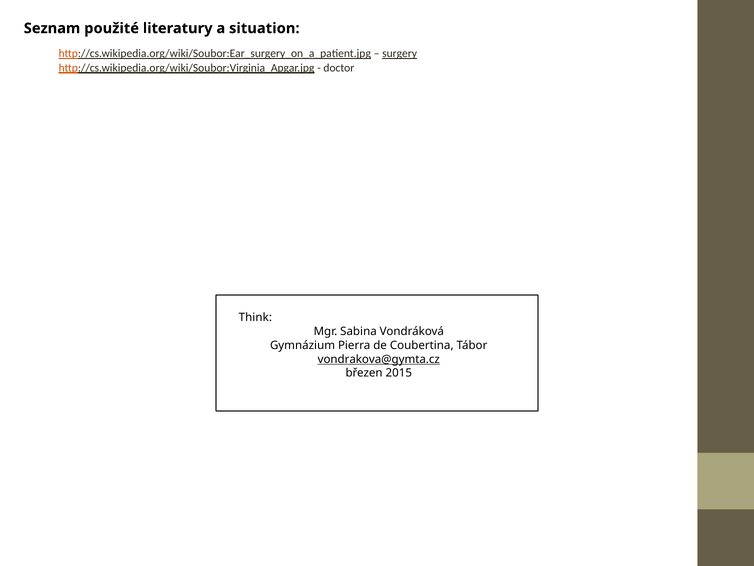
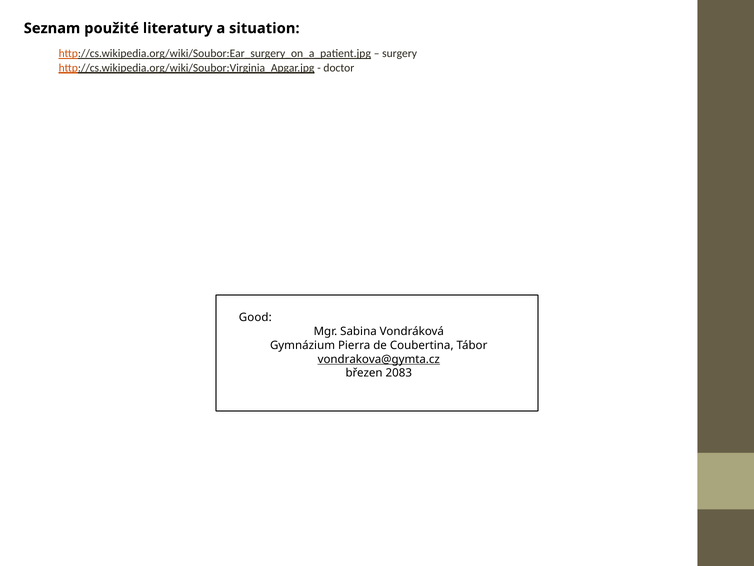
surgery underline: present -> none (400, 53)
Think: Think -> Good (255, 317)
2015: 2015 -> 2083 (399, 373)
